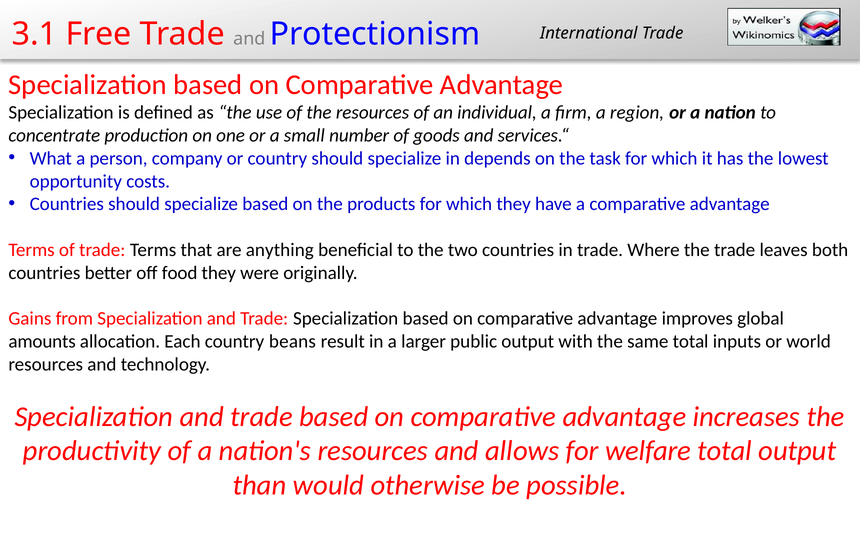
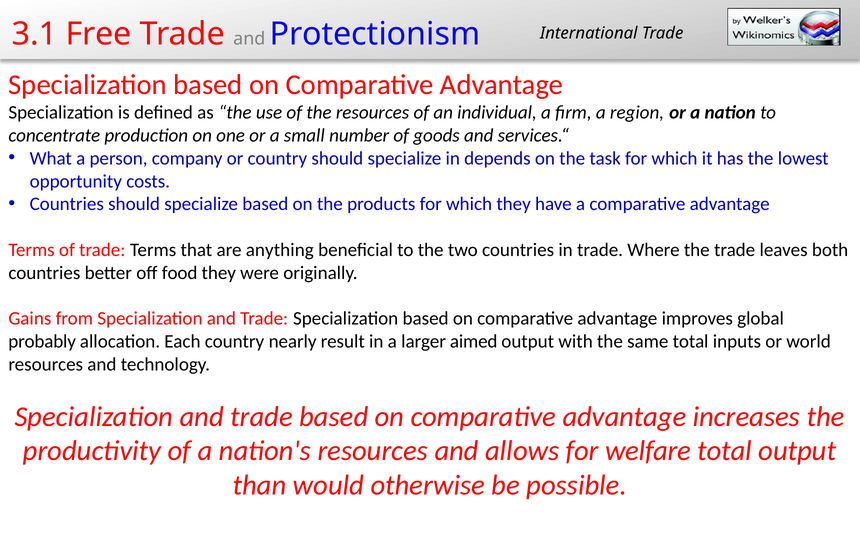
amounts: amounts -> probably (42, 342)
beans: beans -> nearly (293, 342)
public: public -> aimed (474, 342)
